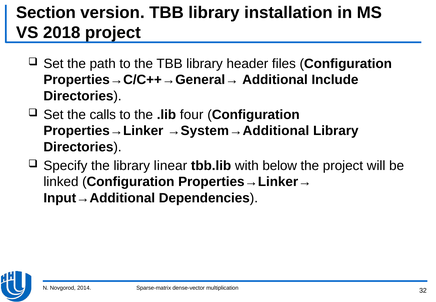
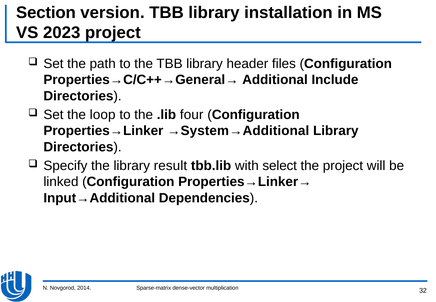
2018: 2018 -> 2023 (62, 33)
calls: calls -> loop (103, 115)
linear: linear -> result (170, 166)
below: below -> select (280, 166)
